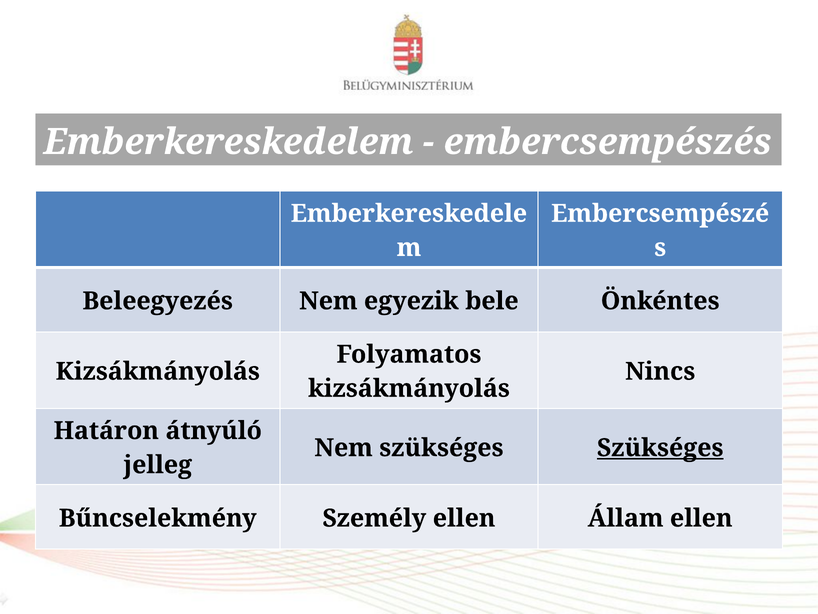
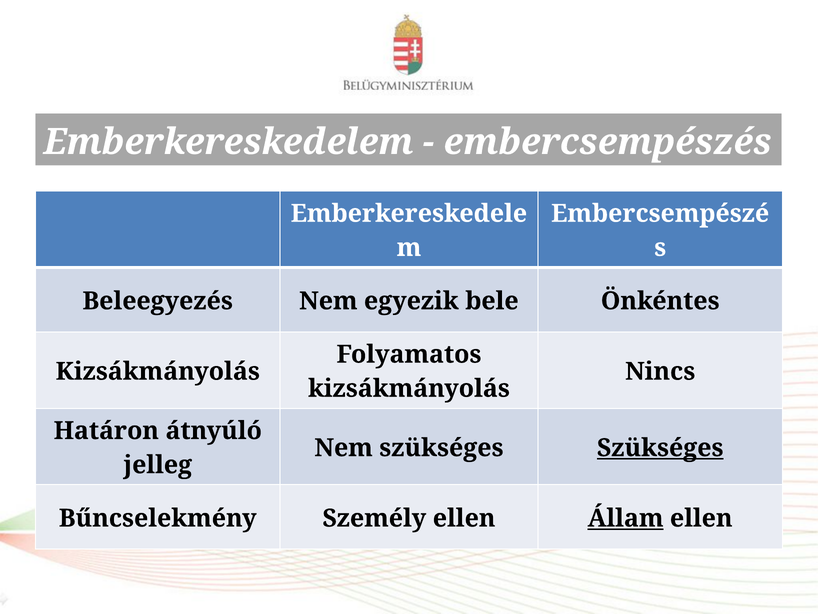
Állam underline: none -> present (626, 518)
